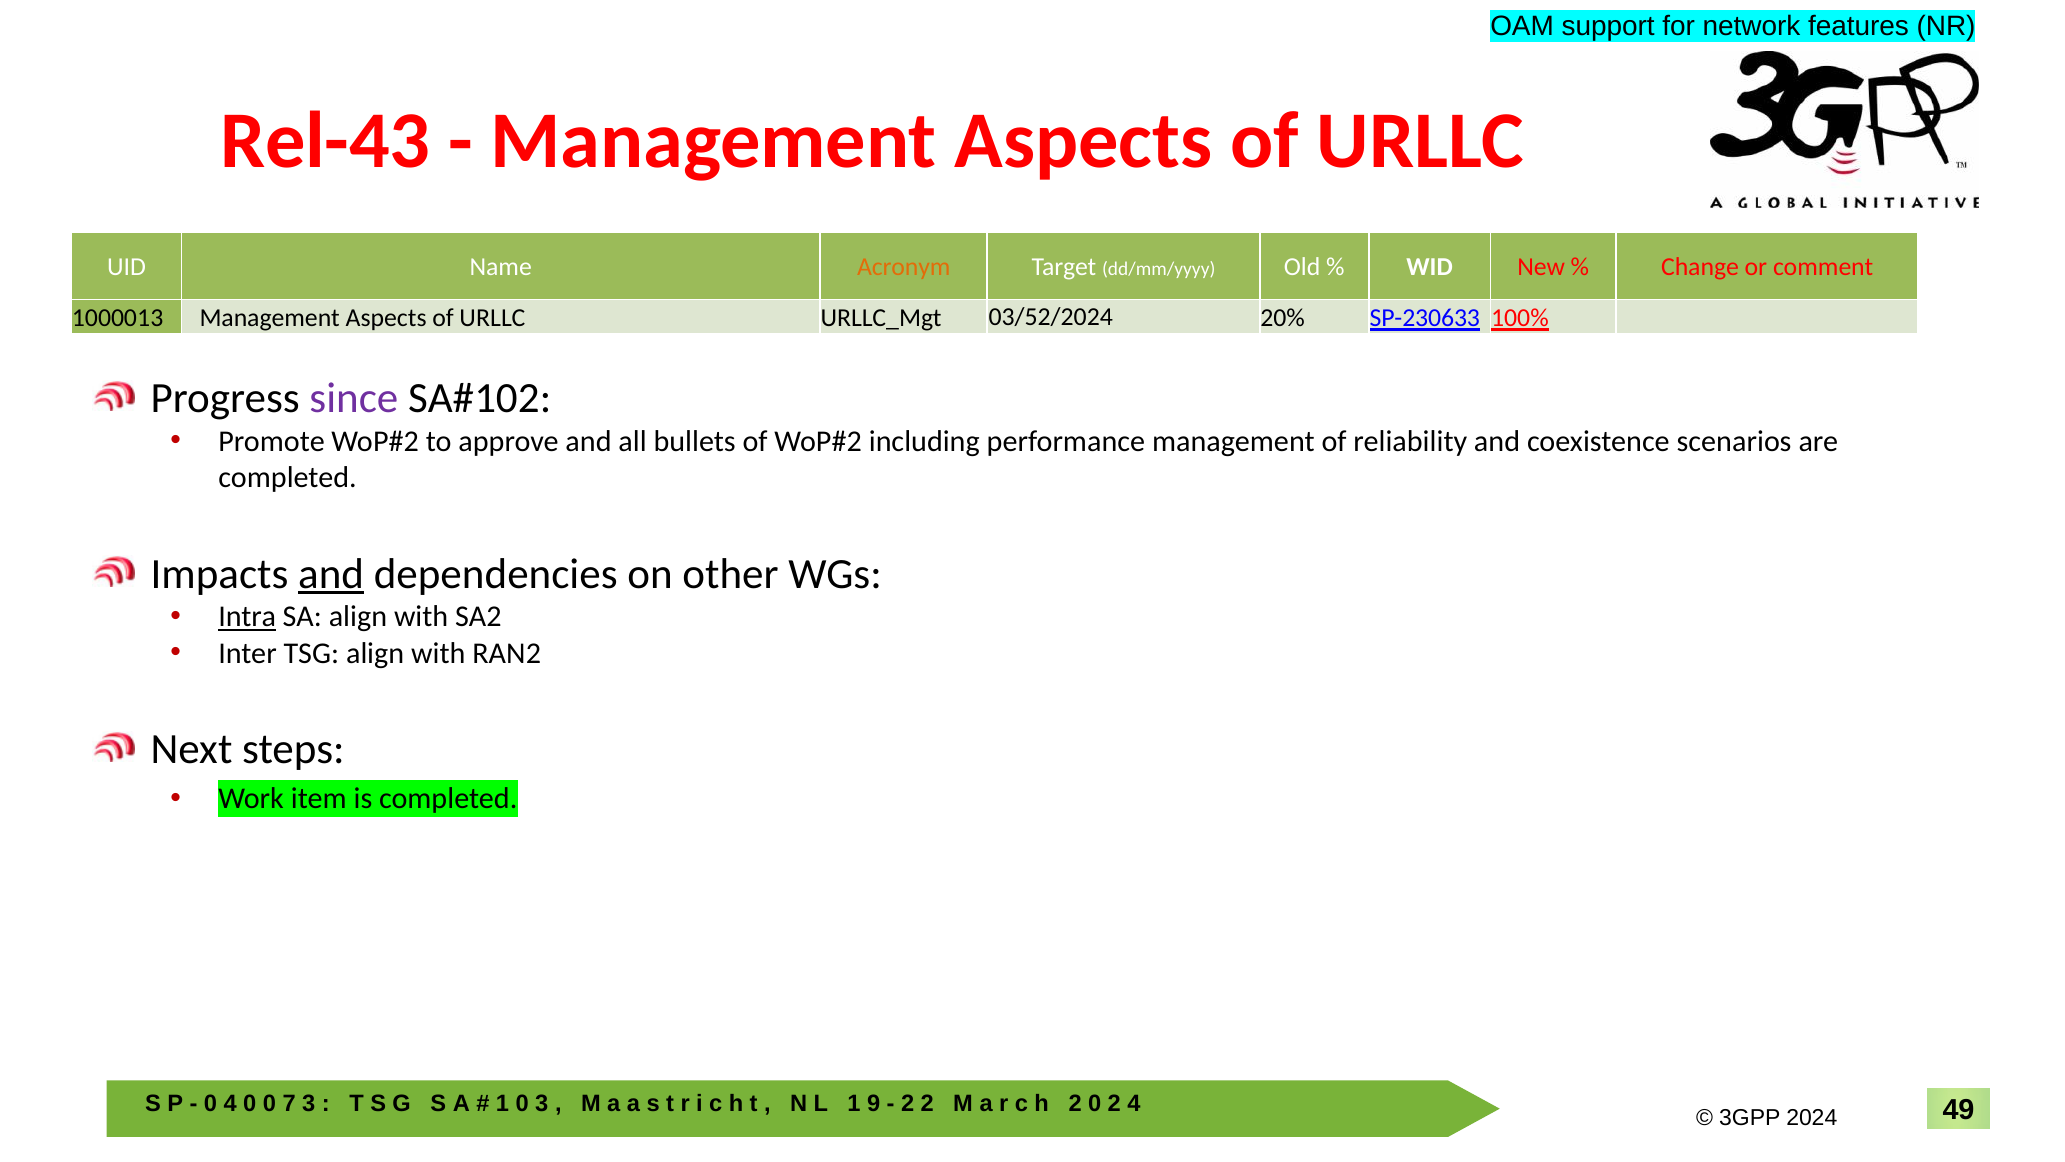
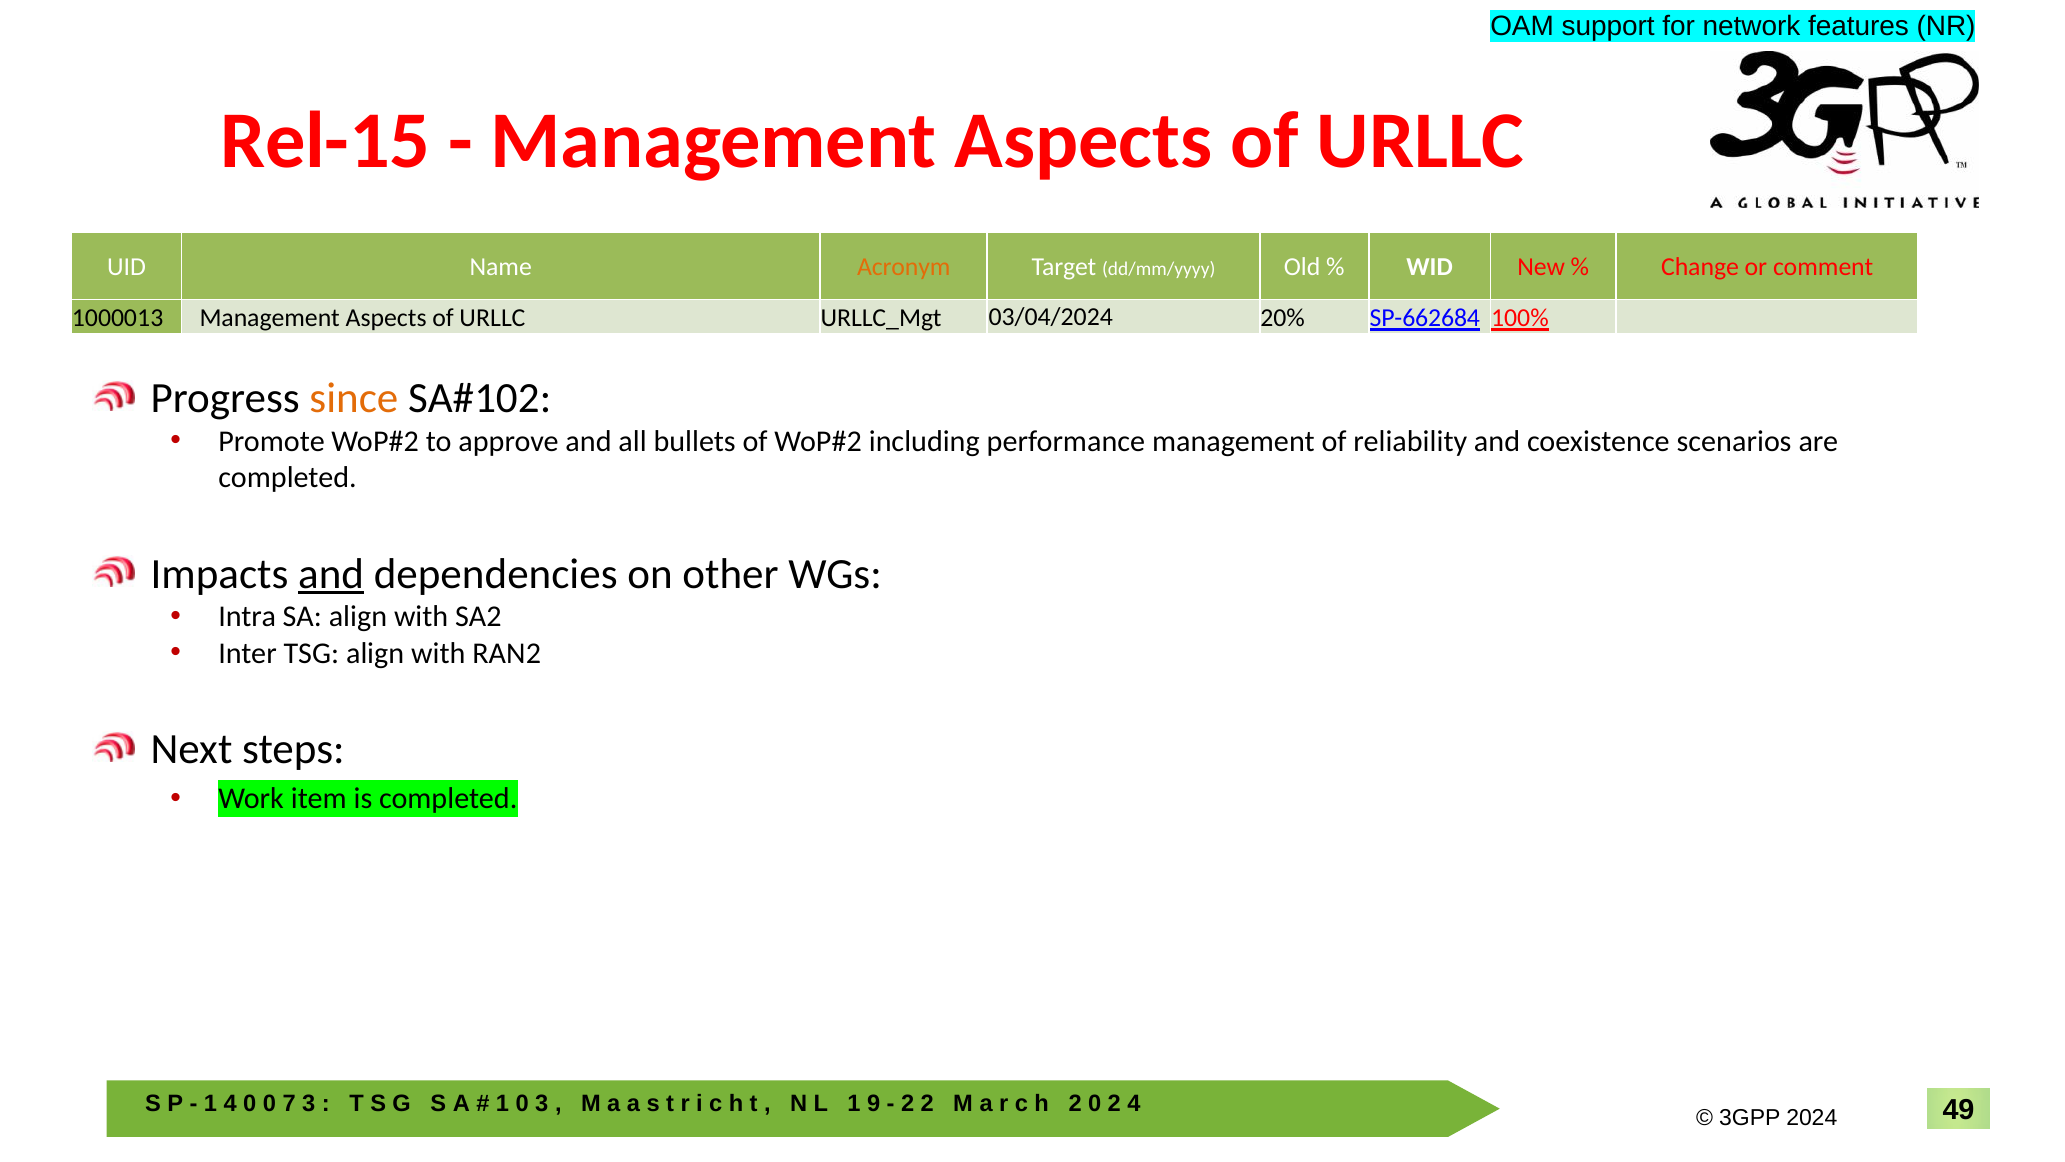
Rel-43: Rel-43 -> Rel-15 (325, 141)
03/52/2024: 03/52/2024 -> 03/04/2024 (1051, 317)
SP-230633: SP-230633 -> SP-662684 (1425, 318)
since colour: purple -> orange (354, 398)
Intra underline: present -> none (247, 617)
0: 0 -> 1 (211, 1103)
